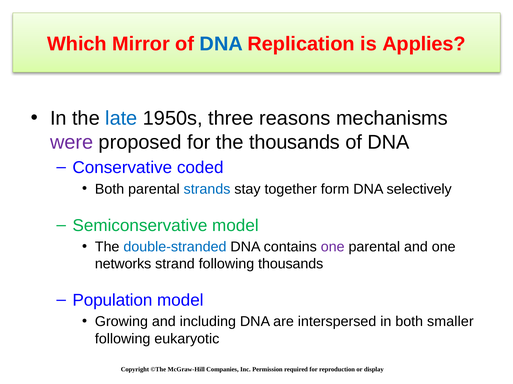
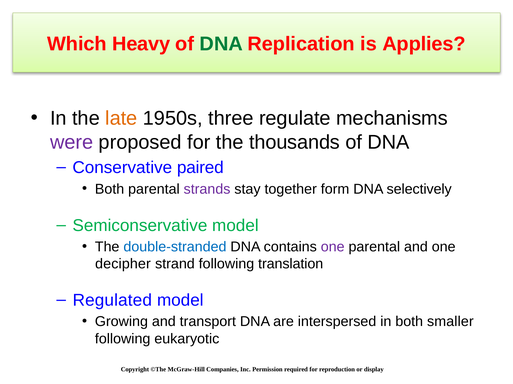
Mirror: Mirror -> Heavy (141, 44)
DNA colour: blue -> green (221, 44)
late colour: blue -> orange (121, 119)
reasons: reasons -> regulate (295, 119)
coded: coded -> paired (200, 168)
strands colour: blue -> purple (207, 189)
networks: networks -> decipher (123, 264)
following thousands: thousands -> translation (291, 264)
Population: Population -> Regulated (112, 301)
including: including -> transport (208, 322)
